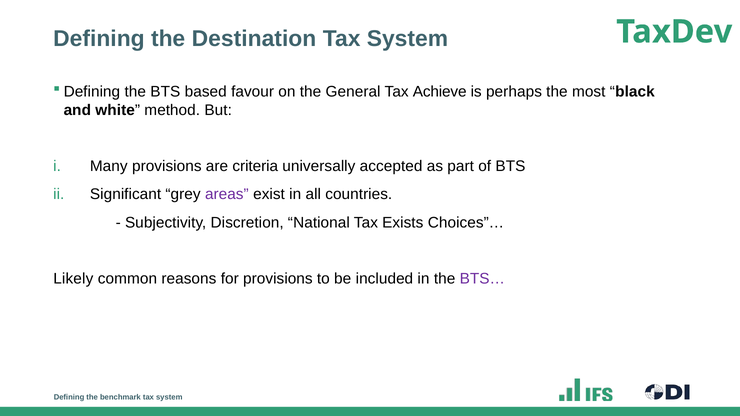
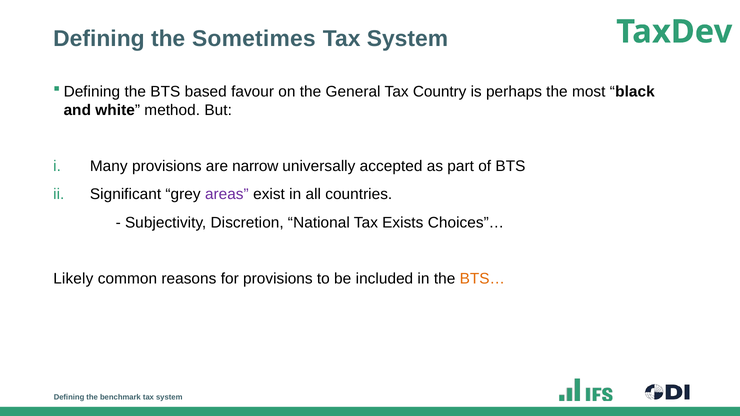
Destination: Destination -> Sometimes (254, 39)
Achieve: Achieve -> Country (440, 92)
criteria: criteria -> narrow (255, 166)
BTS… colour: purple -> orange (482, 279)
